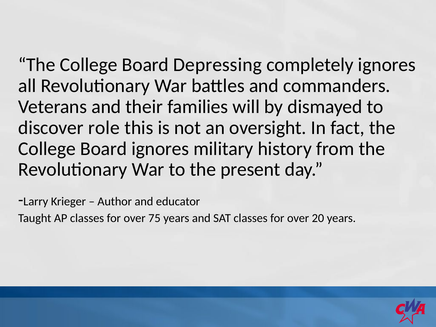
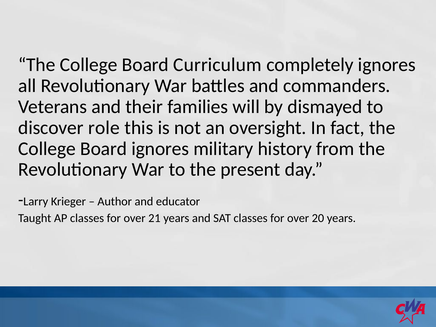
Depressing: Depressing -> Curriculum (217, 65)
75: 75 -> 21 (154, 218)
